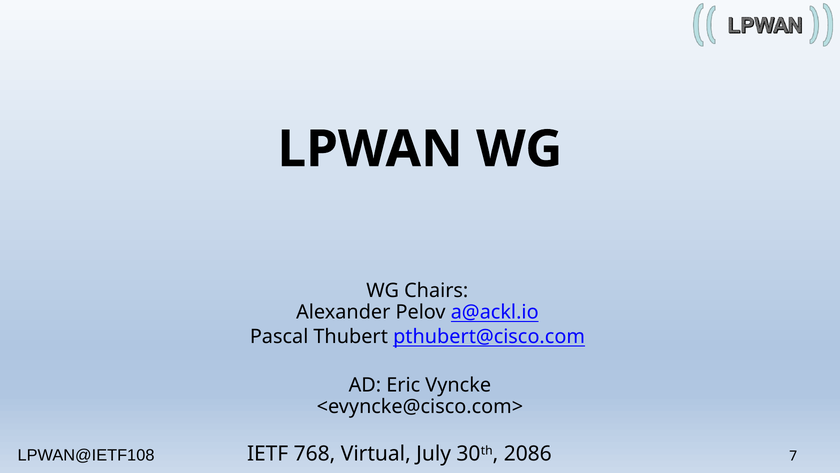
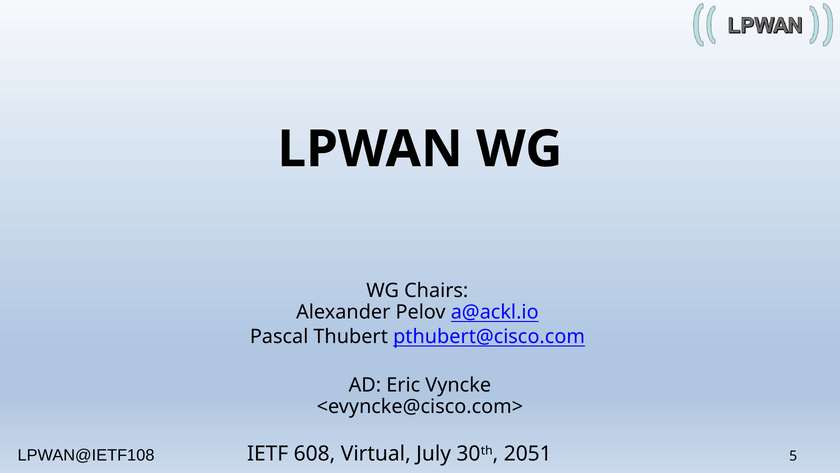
768: 768 -> 608 (315, 453)
2086: 2086 -> 2051 (528, 453)
7: 7 -> 5 (793, 456)
